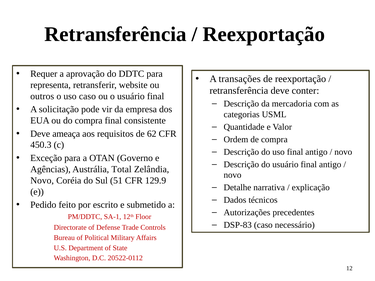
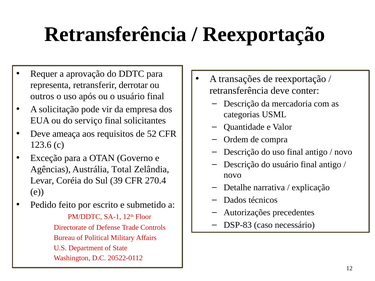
website: website -> derrotar (133, 85)
uso caso: caso -> após (87, 96)
do compra: compra -> serviço (89, 121)
consistente: consistente -> solicitantes (145, 121)
62: 62 -> 52 (152, 134)
450.3: 450.3 -> 123.6 (41, 145)
Novo: Novo -> Levar (42, 181)
51: 51 -> 39 (116, 181)
129.9: 129.9 -> 270.4 (156, 181)
